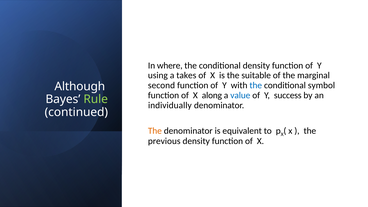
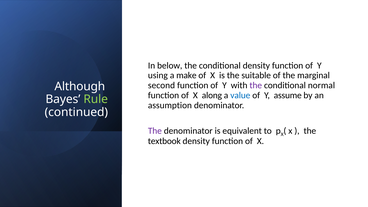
where: where -> below (170, 65)
takes: takes -> make (186, 75)
the colour: blue -> purple (256, 85)
symbol: symbol -> normal (321, 85)
success: success -> assume (288, 95)
individually: individually -> assumption (170, 105)
The colour: orange -> purple (155, 131)
previous: previous -> textbook (164, 141)
